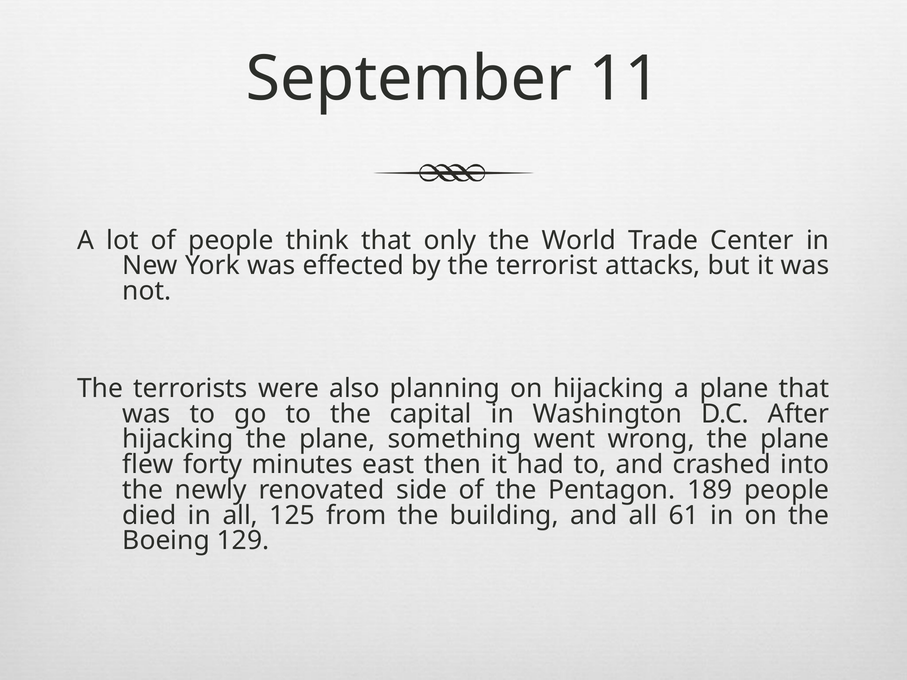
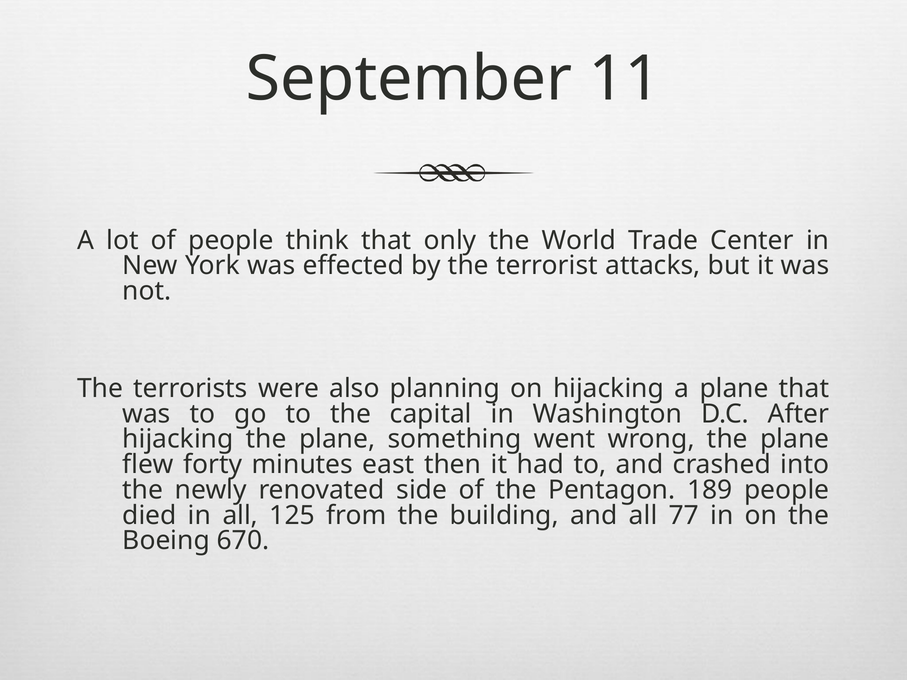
61: 61 -> 77 (684, 516)
129: 129 -> 670 (243, 541)
